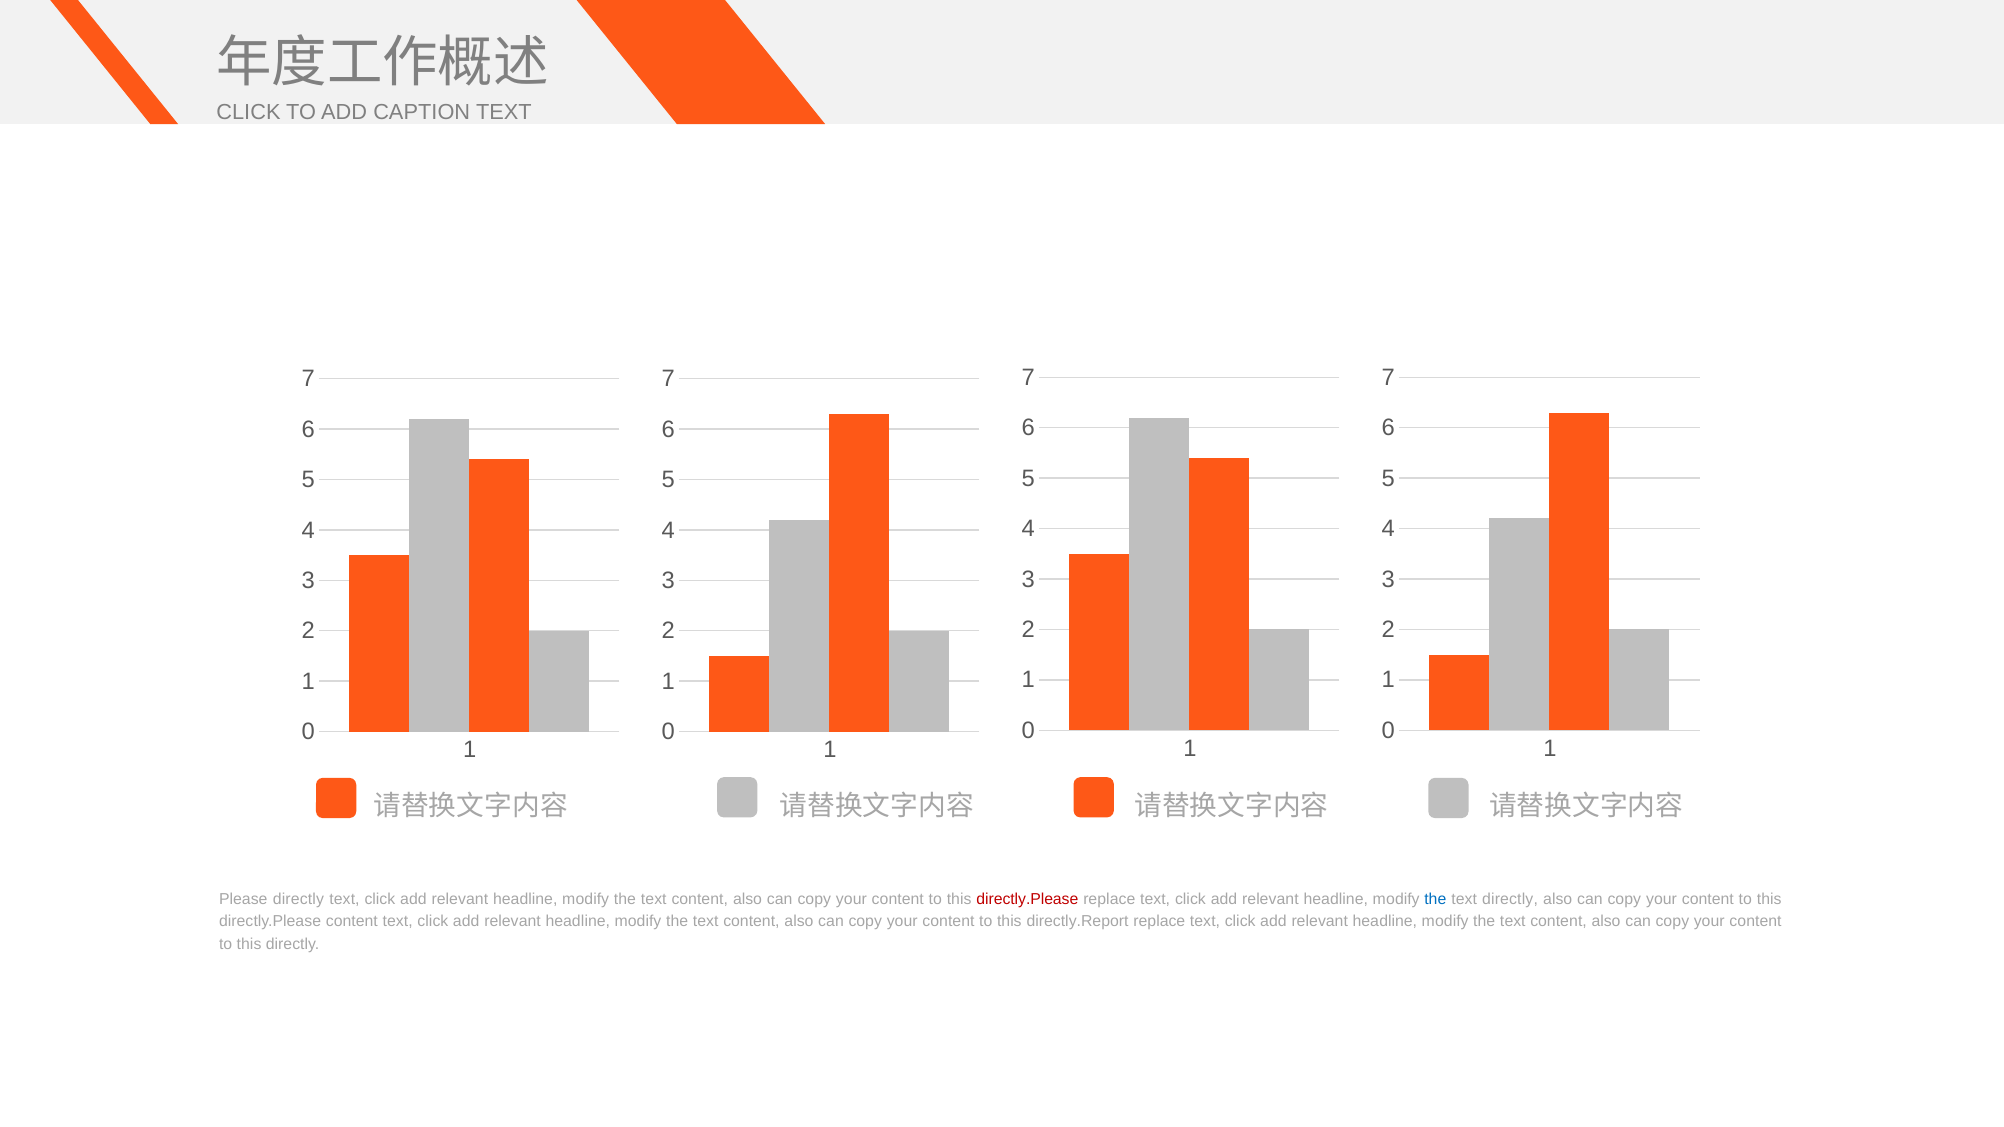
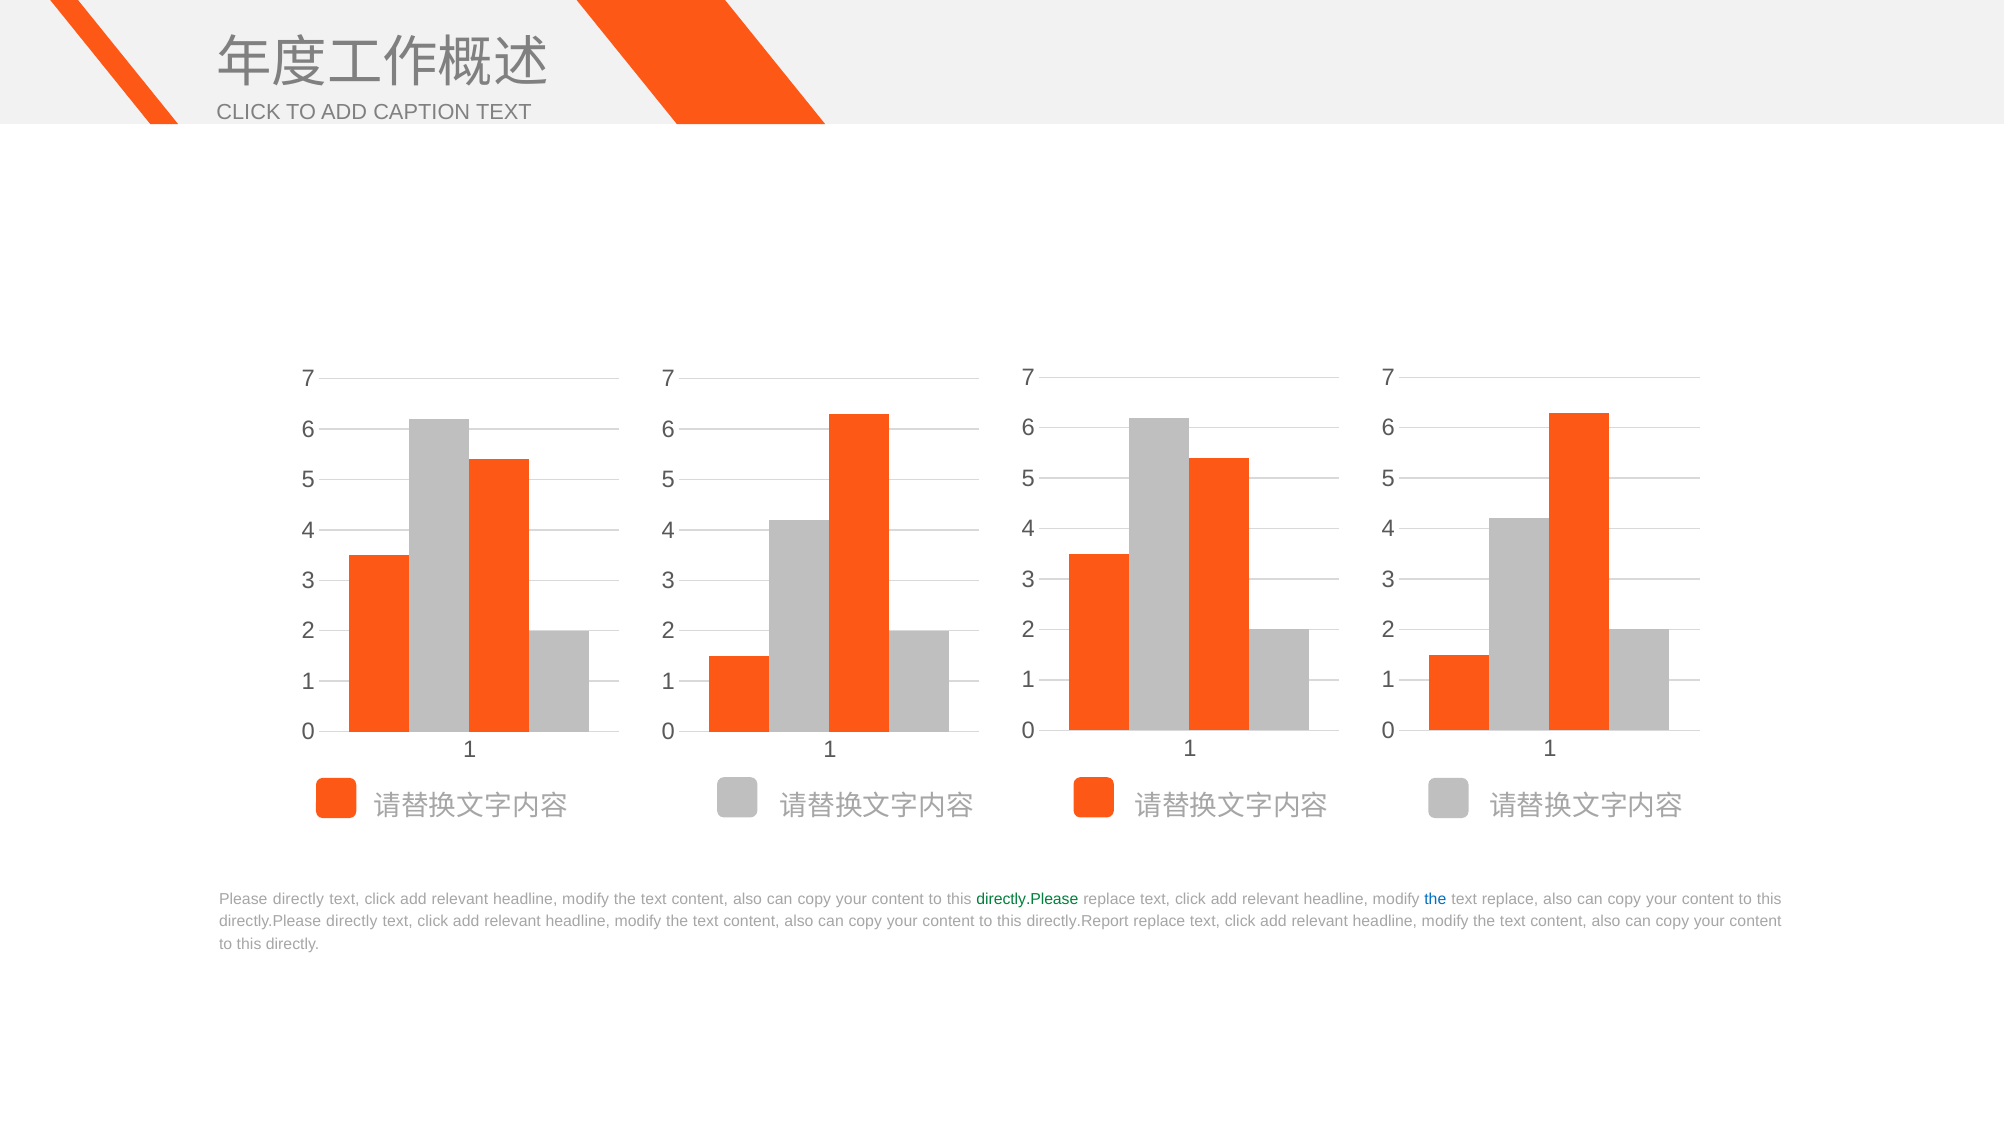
directly.Please colour: red -> green (1027, 899)
text directly: directly -> replace (1510, 899)
directly.Please content: content -> directly (352, 922)
